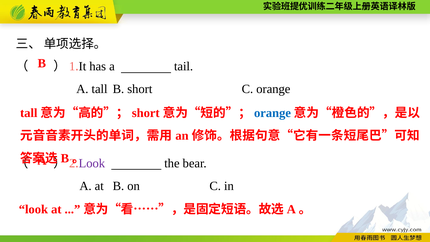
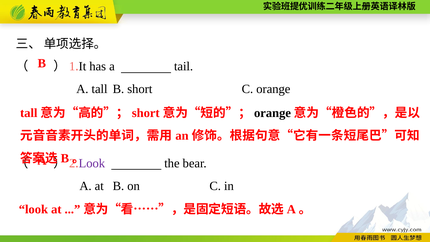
orange colour: blue -> black (272, 113)
